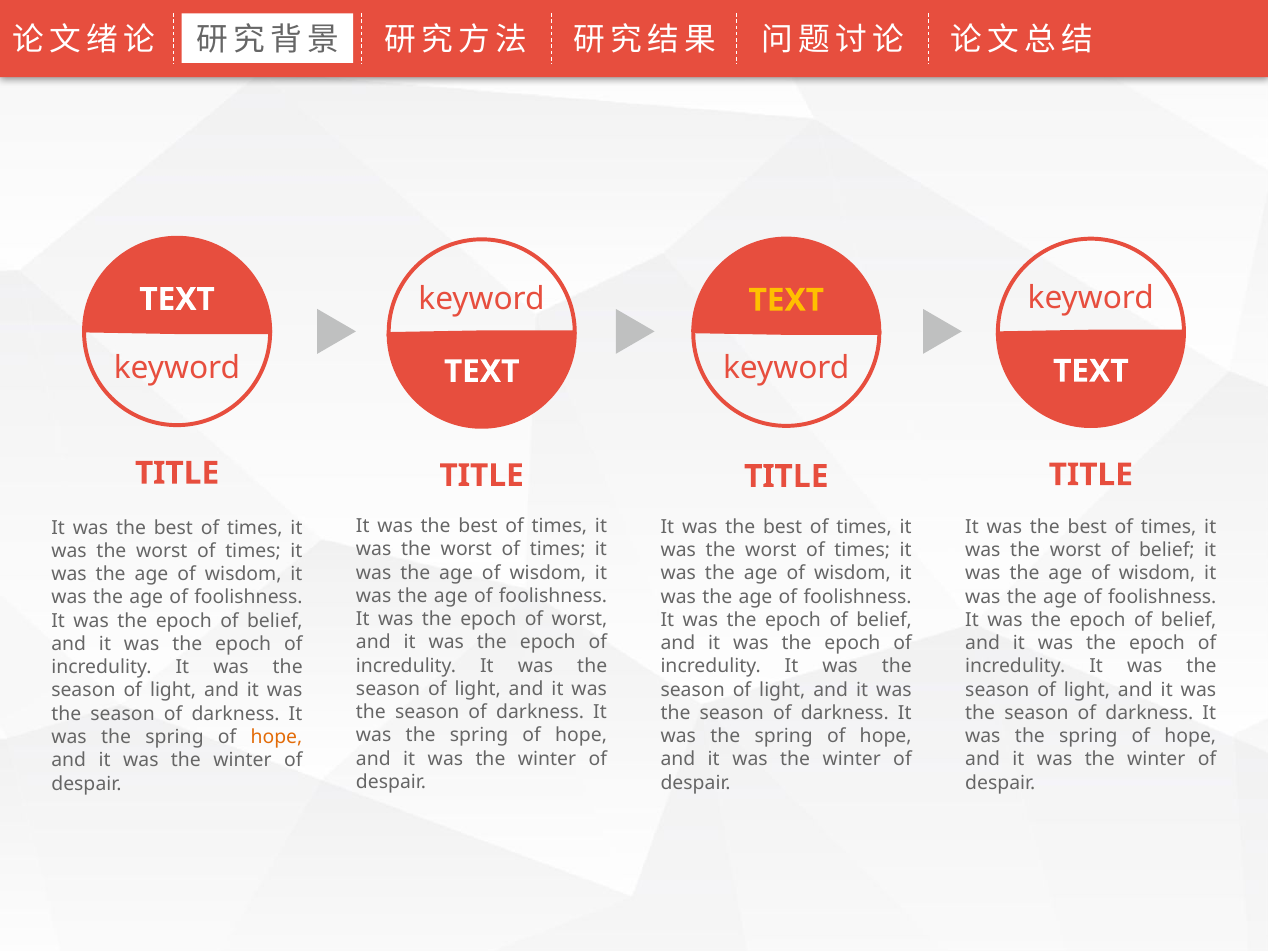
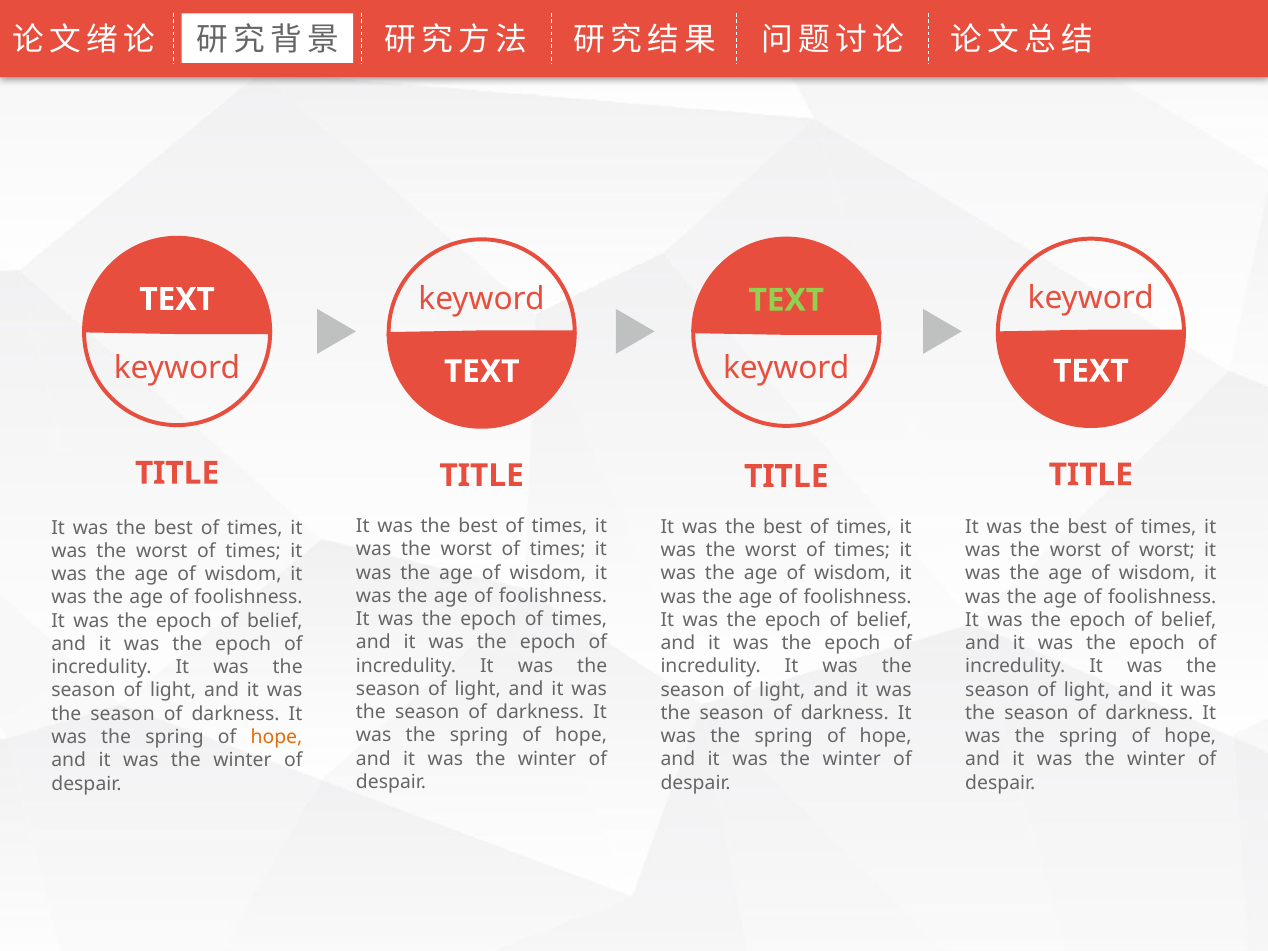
TEXT colour: yellow -> light green (786, 300)
worst of belief: belief -> worst (1167, 550)
epoch of worst: worst -> times (579, 619)
